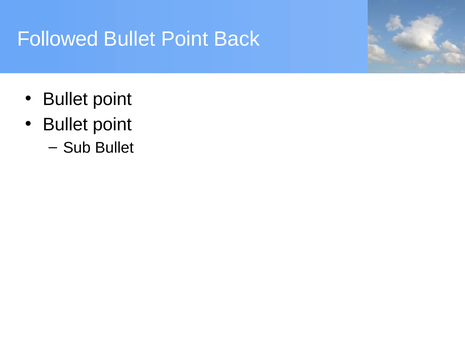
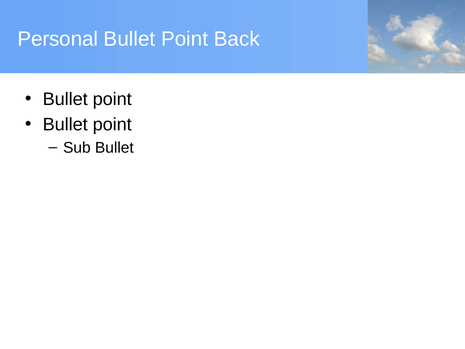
Followed: Followed -> Personal (58, 39)
